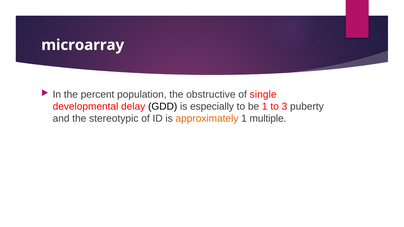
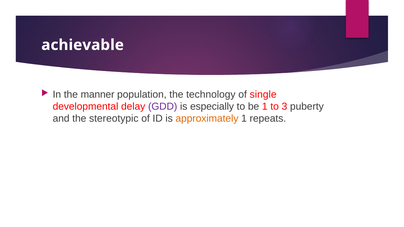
microarray: microarray -> achievable (83, 45)
percent: percent -> manner (98, 95)
obstructive: obstructive -> technology (211, 95)
GDD colour: black -> purple (163, 107)
multiple: multiple -> repeats (268, 119)
